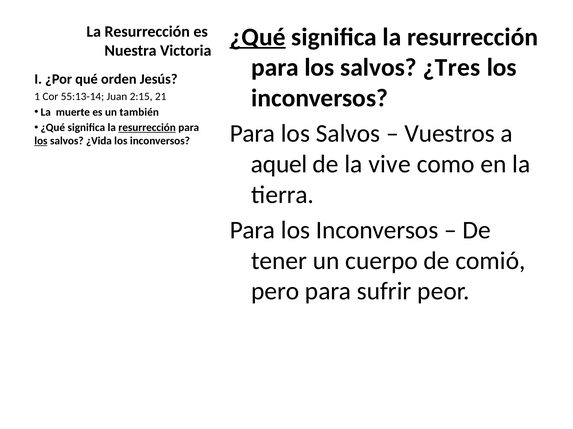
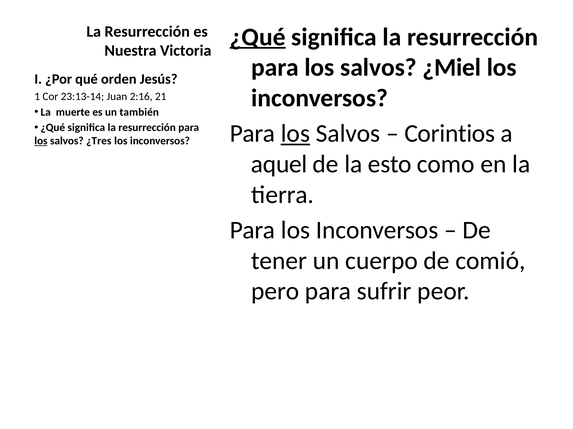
¿Tres: ¿Tres -> ¿Miel (452, 68)
55:13-14: 55:13-14 -> 23:13-14 (82, 97)
2:15: 2:15 -> 2:16 (141, 97)
resurrección underline: present -> none (147, 128)
los underline: none -> present (295, 134)
Vuestros: Vuestros -> Corintios (450, 134)
¿Vida: ¿Vida -> ¿Tres (99, 141)
vive: vive -> esto (390, 164)
